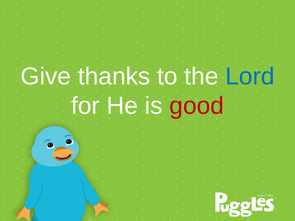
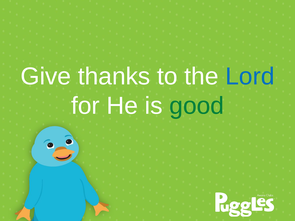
good colour: red -> green (197, 106)
